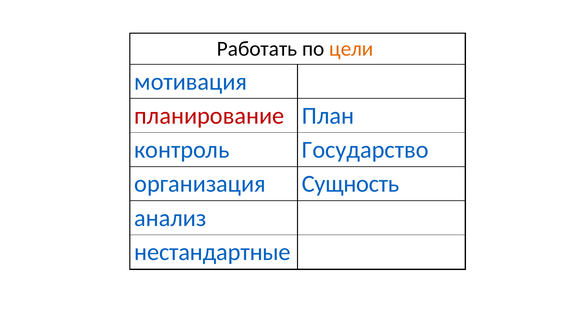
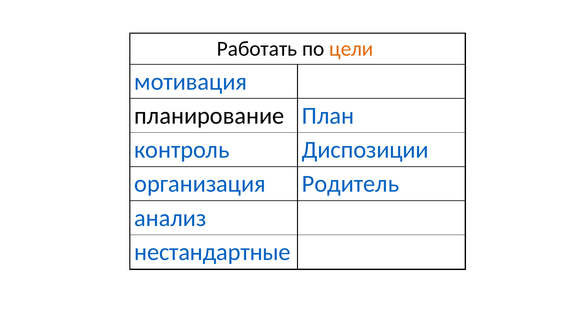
планирование colour: red -> black (209, 116)
Государство: Государство -> Диспозиции (365, 150)
Сущность: Сущность -> Родитель (351, 184)
